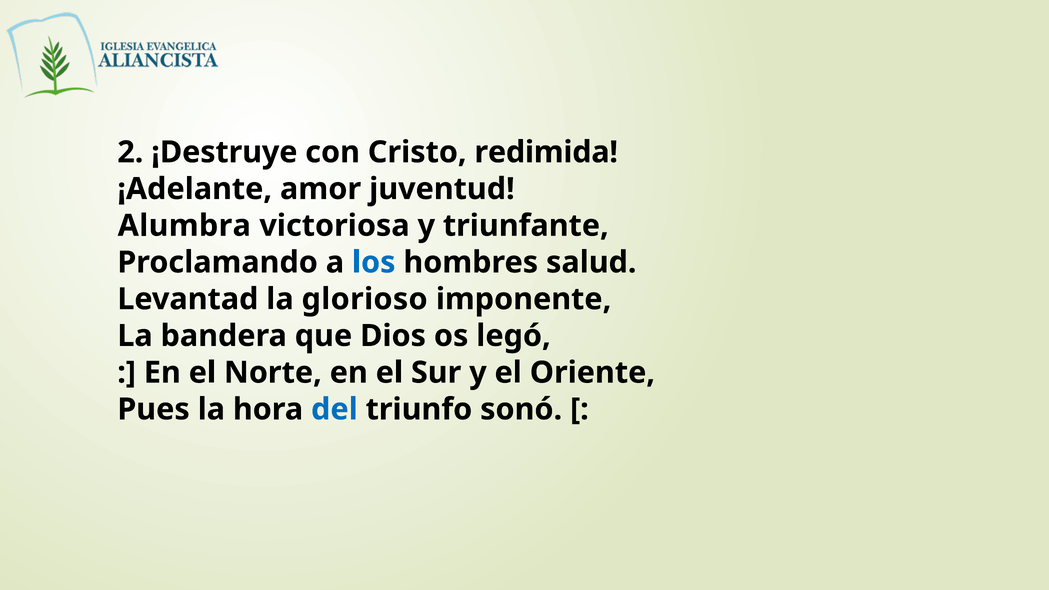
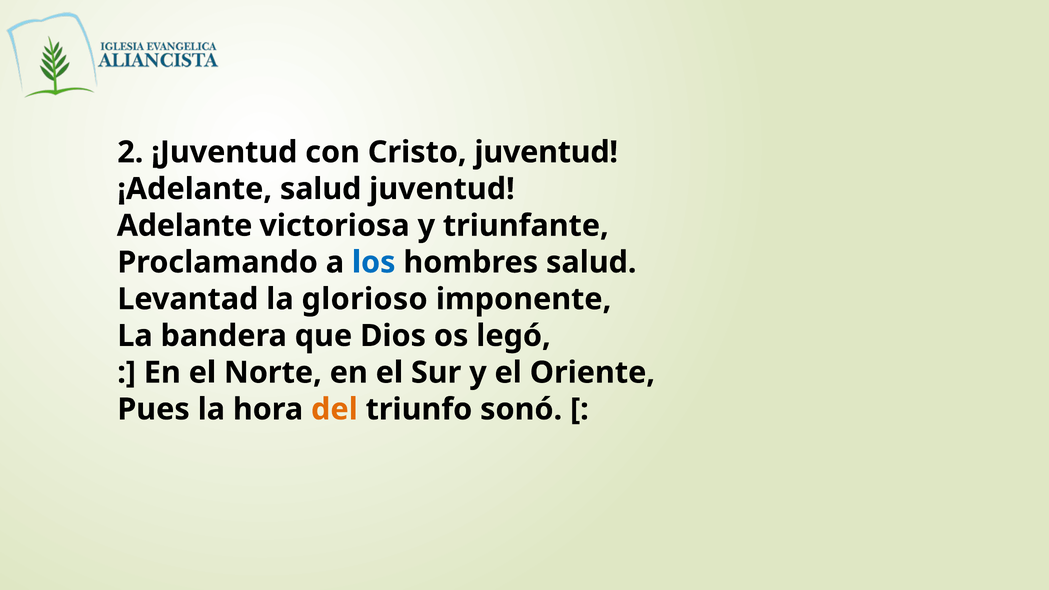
¡Destruye: ¡Destruye -> ¡Juventud (224, 152)
Cristo redimida: redimida -> juventud (546, 152)
¡Adelante amor: amor -> salud (321, 189)
Alumbra: Alumbra -> Adelante (185, 226)
del colour: blue -> orange (334, 409)
